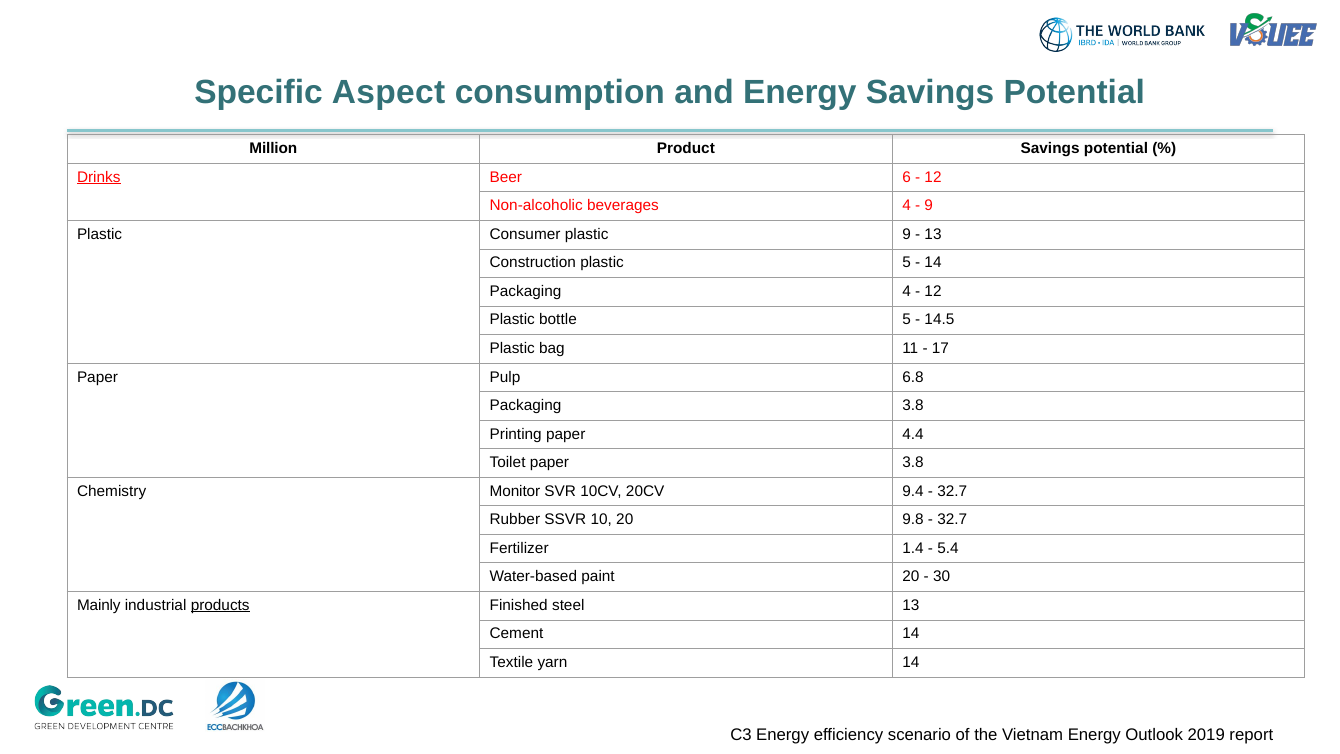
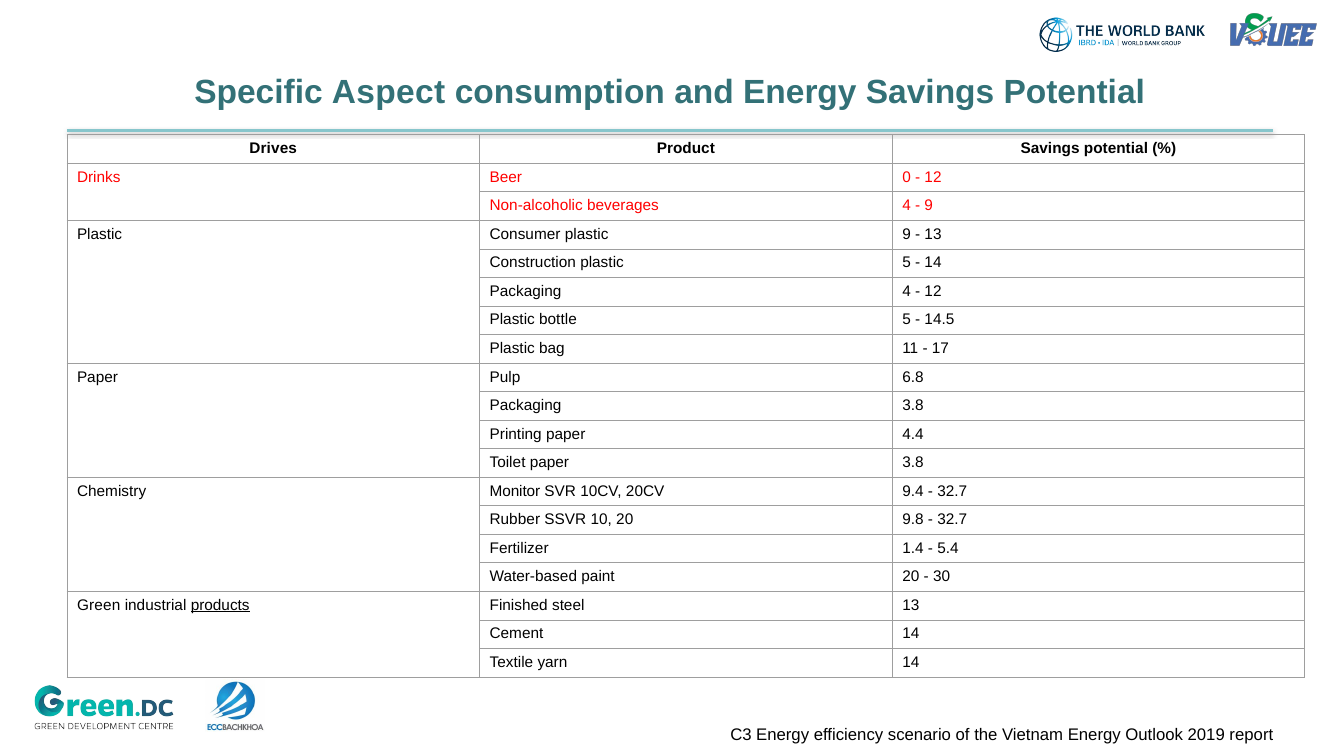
Million: Million -> Drives (273, 149)
Drinks underline: present -> none (99, 177)
6: 6 -> 0 (907, 177)
Mainly: Mainly -> Green (99, 605)
